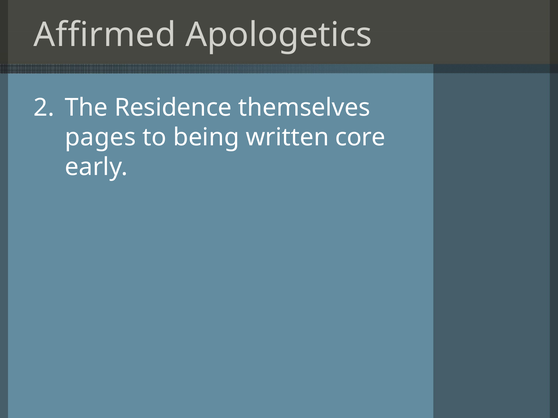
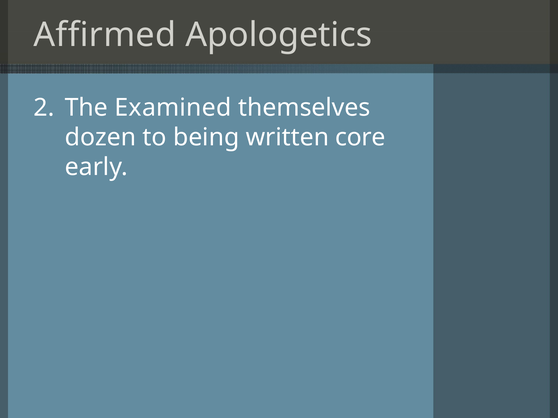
Residence: Residence -> Examined (173, 108)
pages: pages -> dozen (100, 138)
